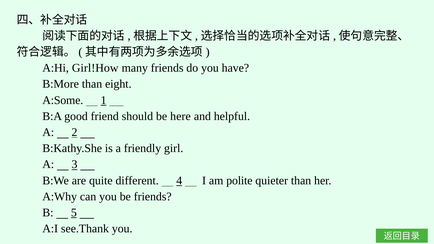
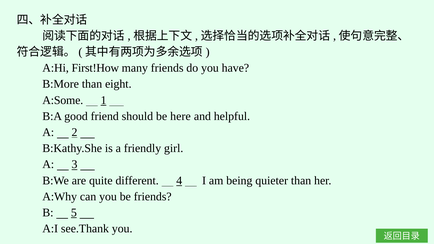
Girl!How: Girl!How -> First!How (95, 68)
polite: polite -> being (239, 181)
